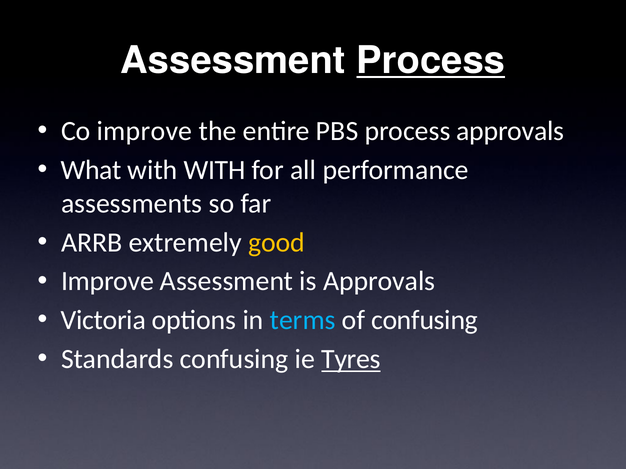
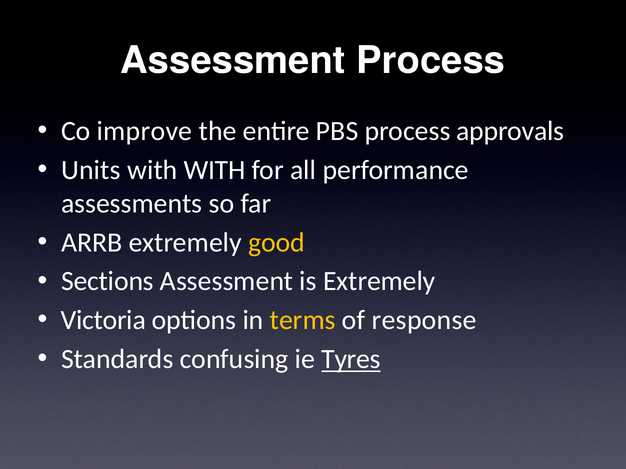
Process underline: present -> none (431, 61)
What: What -> Units (91, 170)
Improve: Improve -> Sections (107, 282)
is Approvals: Approvals -> Extremely (379, 282)
terms colour: light blue -> yellow (303, 321)
of confusing: confusing -> response (424, 321)
